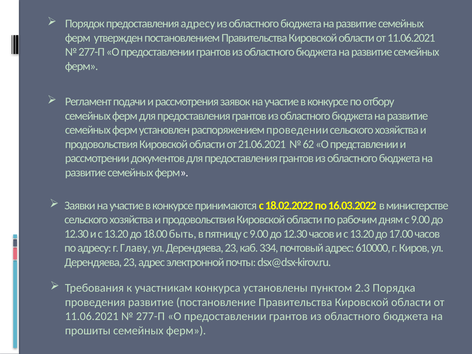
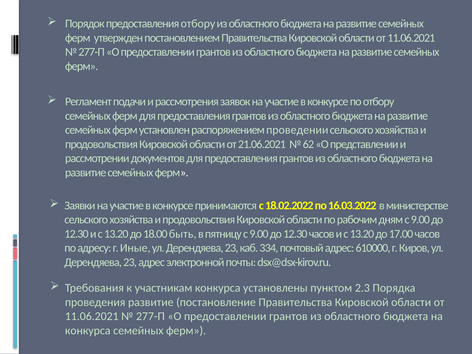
предоставления адресу: адресу -> отбору (198, 24)
Главу: Главу -> Иные (135, 248)
прошиты: прошиты -> конкурса (88, 330)
